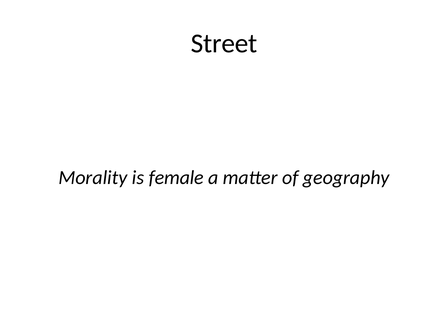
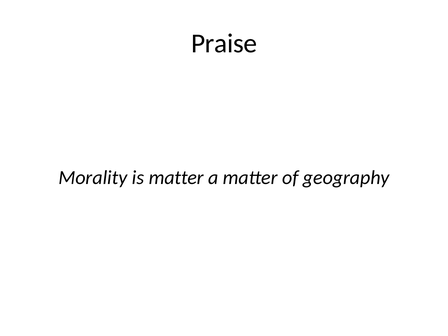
Street: Street -> Praise (224, 43)
is female: female -> matter (176, 178)
